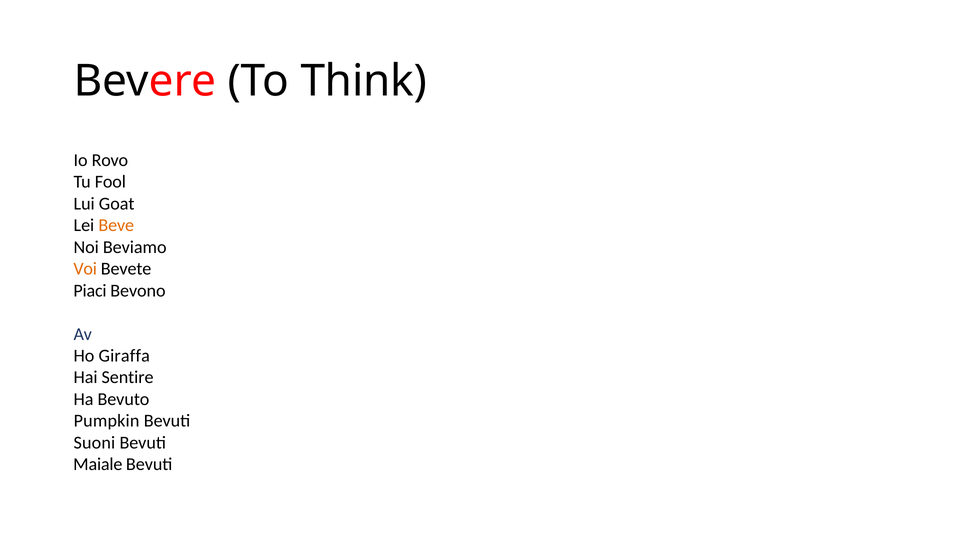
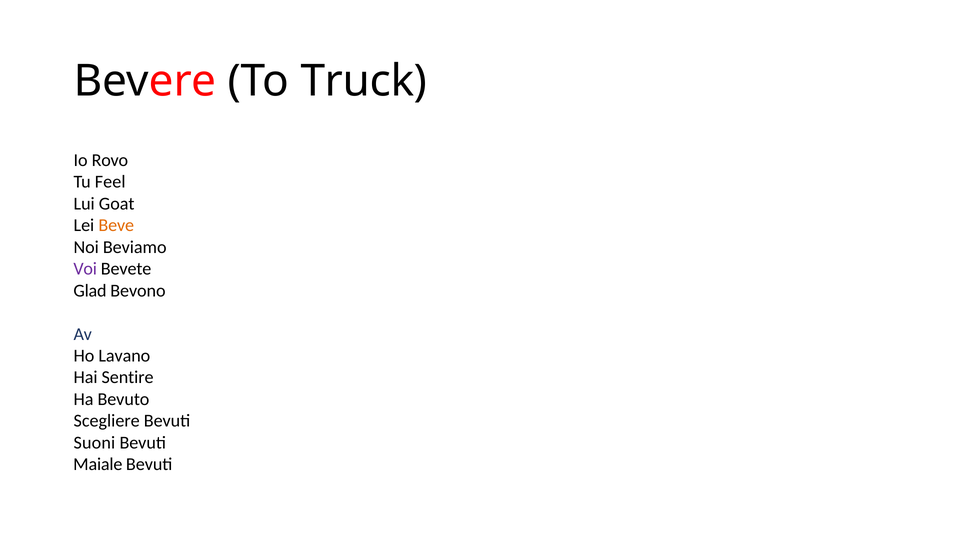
Think: Think -> Truck (364, 81)
Fool: Fool -> Feel (110, 182)
Voi colour: orange -> purple (85, 269)
Piaci: Piaci -> Glad (90, 291)
Giraffa: Giraffa -> Lavano (124, 356)
Pumpkin: Pumpkin -> Scegliere (107, 421)
